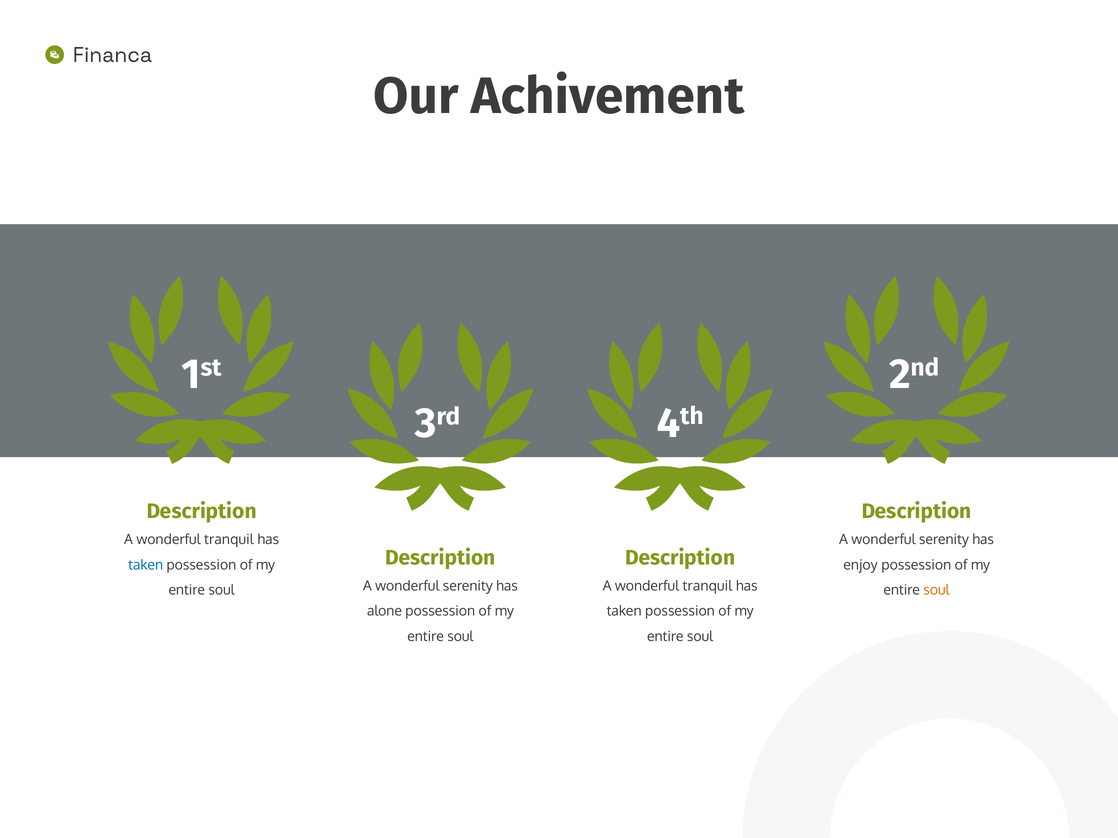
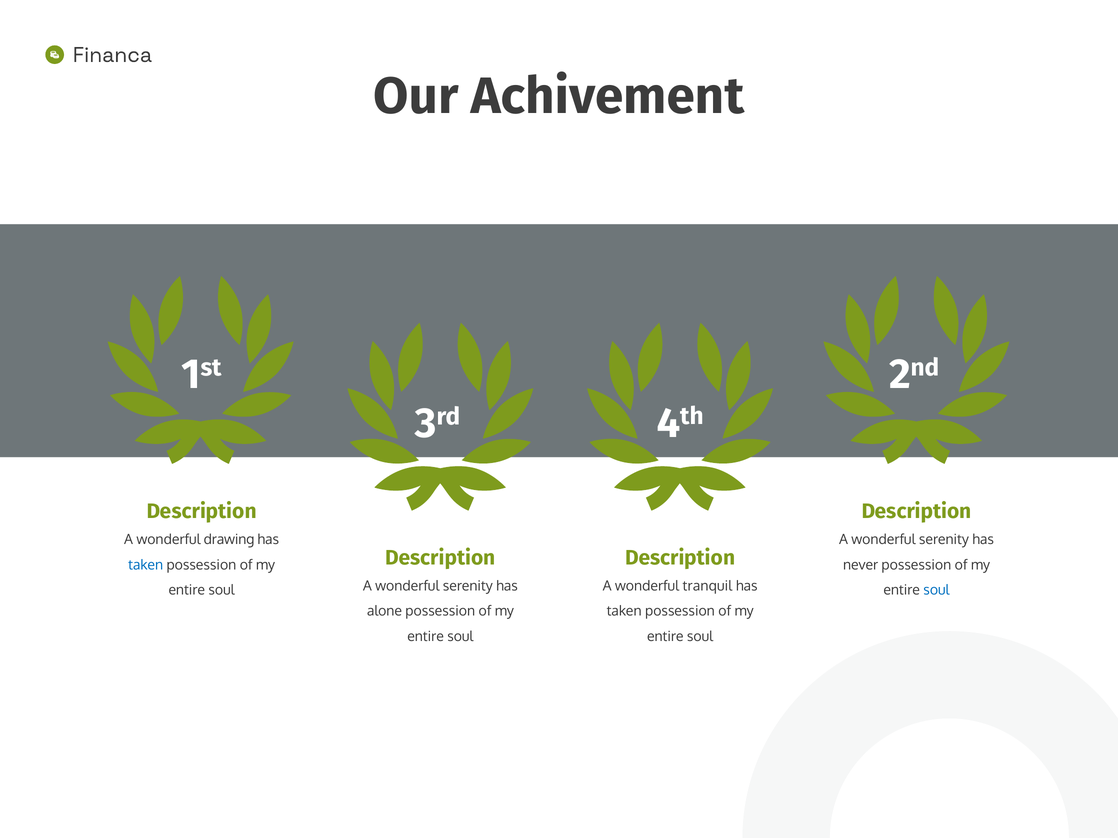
tranquil: tranquil -> drawing (229, 540)
enjoy: enjoy -> never (861, 565)
soul colour: orange -> blue (936, 591)
